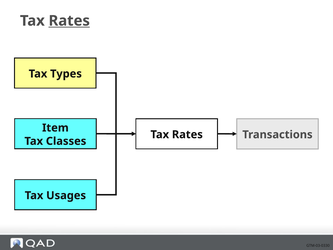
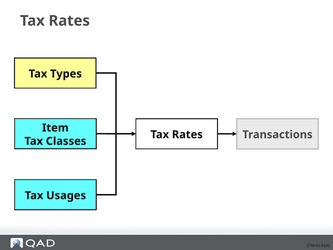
Rates underline: present -> none (69, 21)
